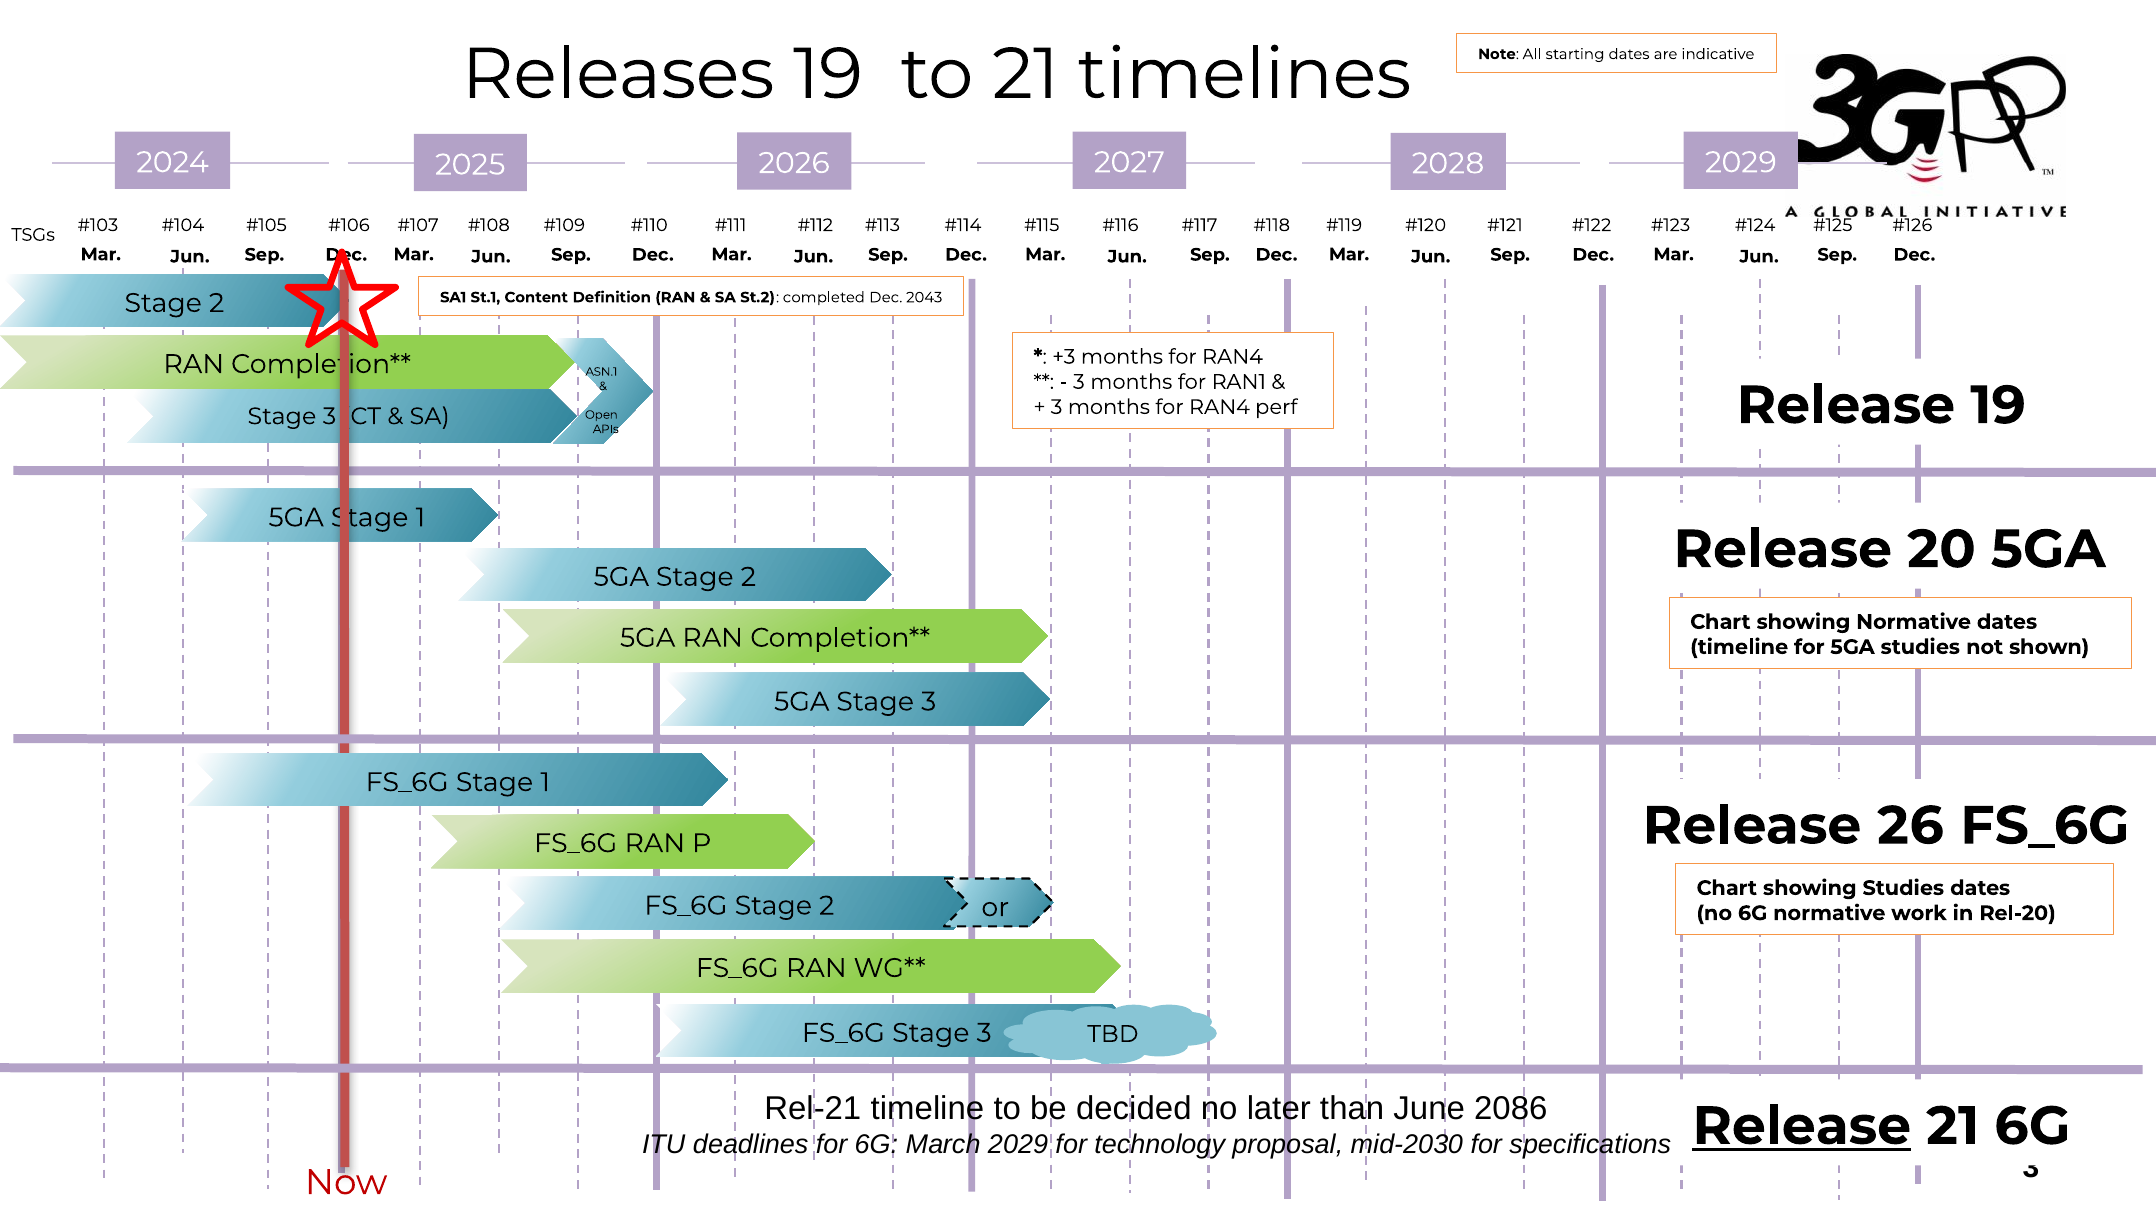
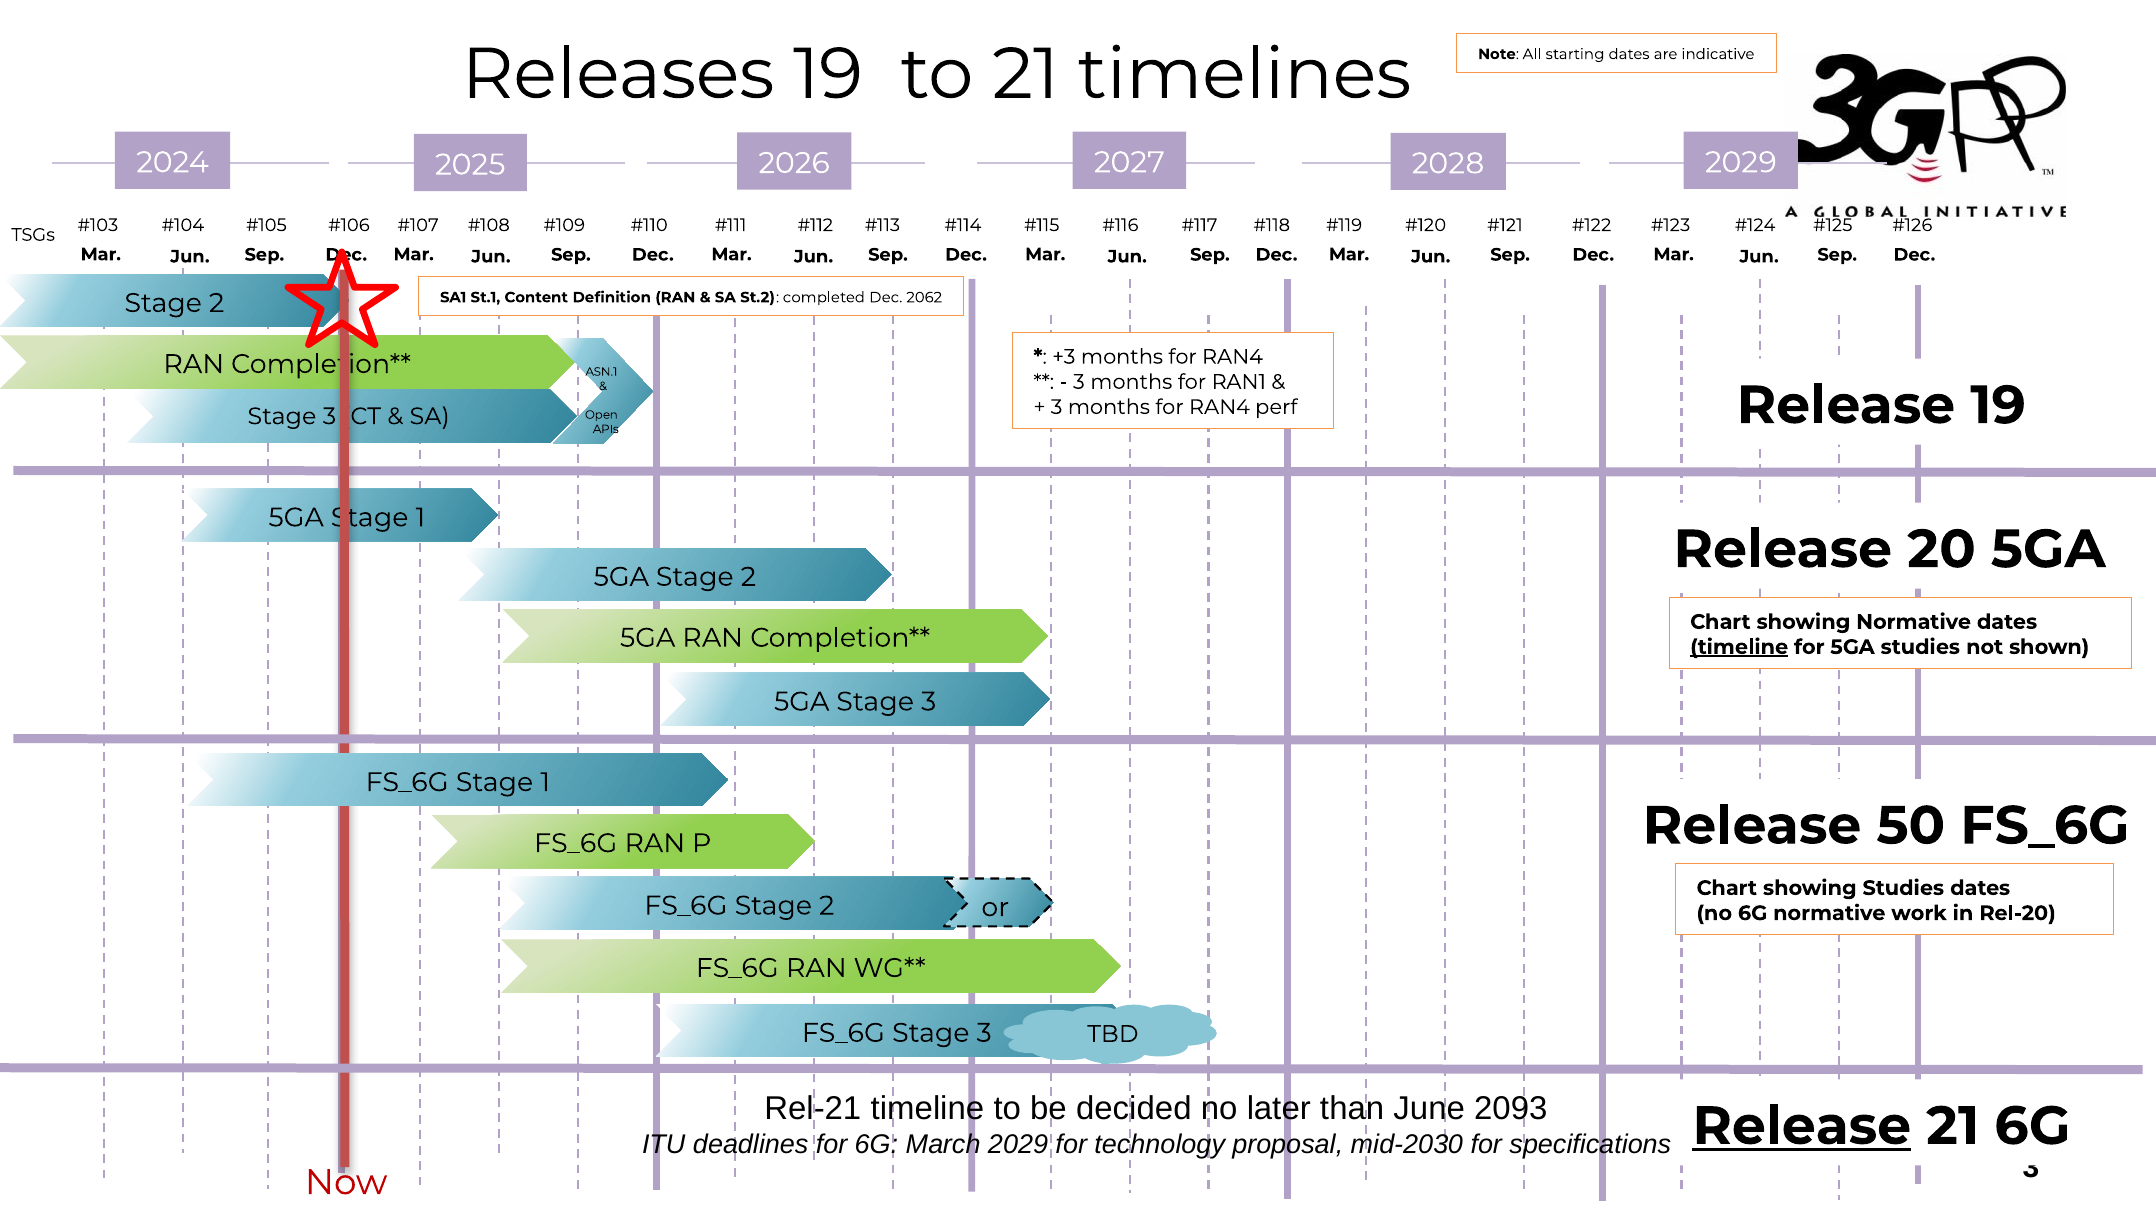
2043: 2043 -> 2062 (924, 297)
timeline underline: none -> present (1739, 647)
26: 26 -> 50 (1911, 826)
2086: 2086 -> 2093 (1511, 1109)
